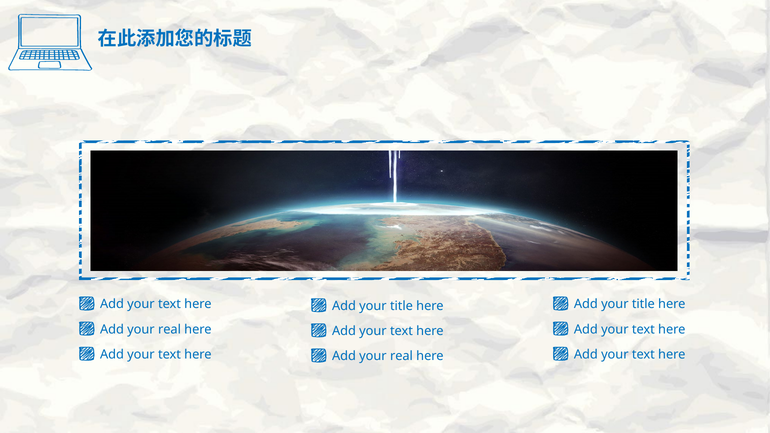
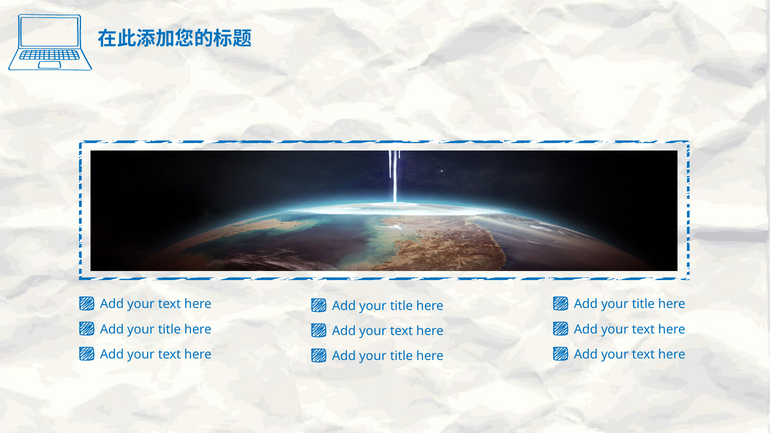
real: real -> title (169, 329)
real: real -> title (401, 356)
